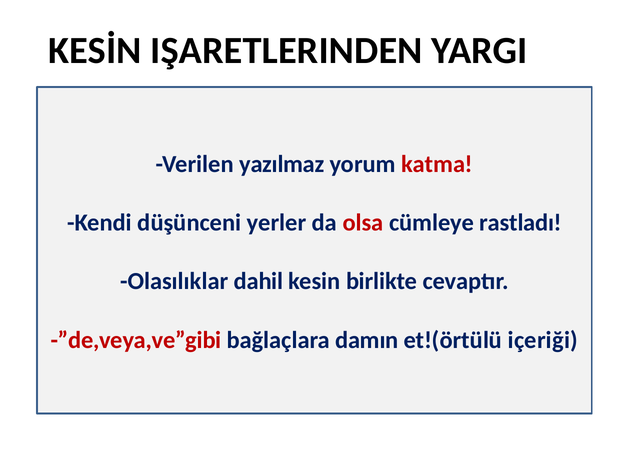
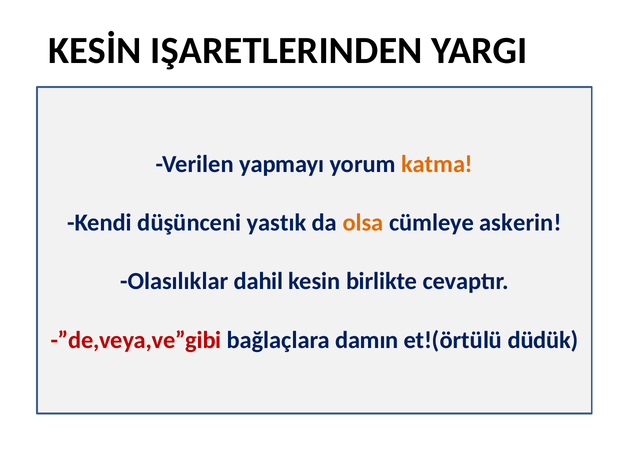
yazılmaz: yazılmaz -> yapmayı (282, 164)
katma colour: red -> orange (437, 164)
yerler: yerler -> yastık (277, 223)
olsa colour: red -> orange (363, 223)
rastladı: rastladı -> askerin (520, 223)
içeriği: içeriği -> düdük (543, 341)
